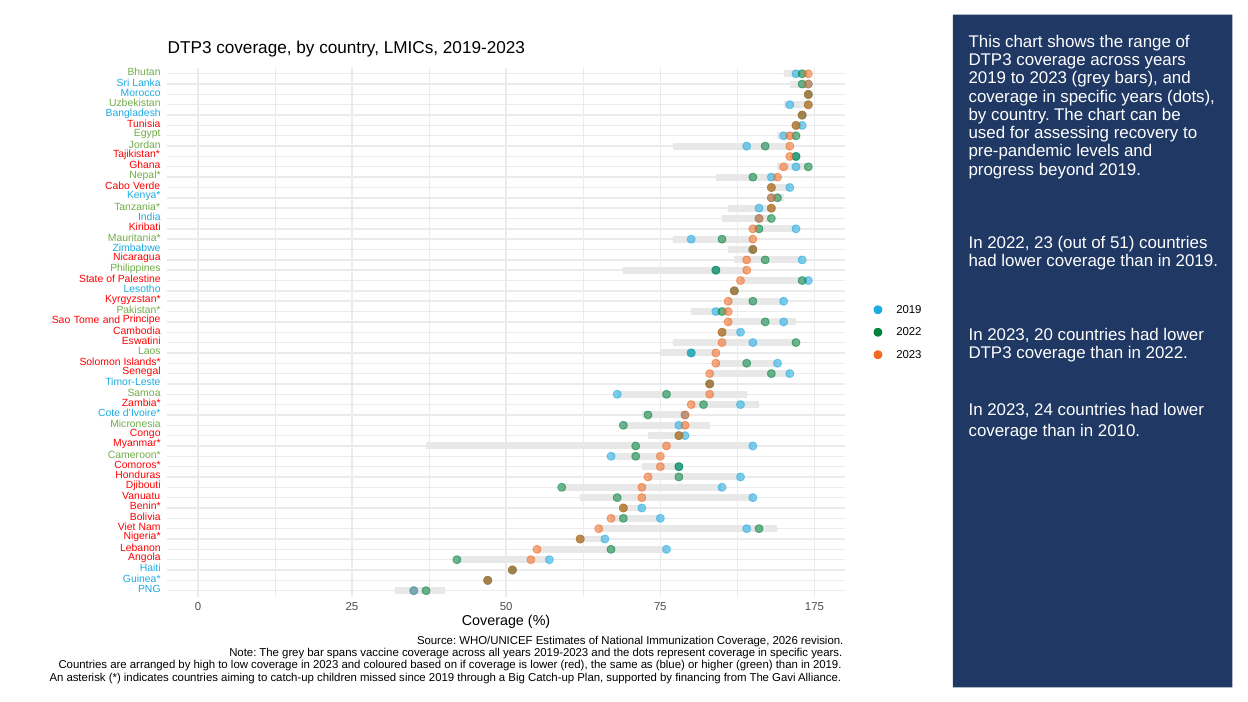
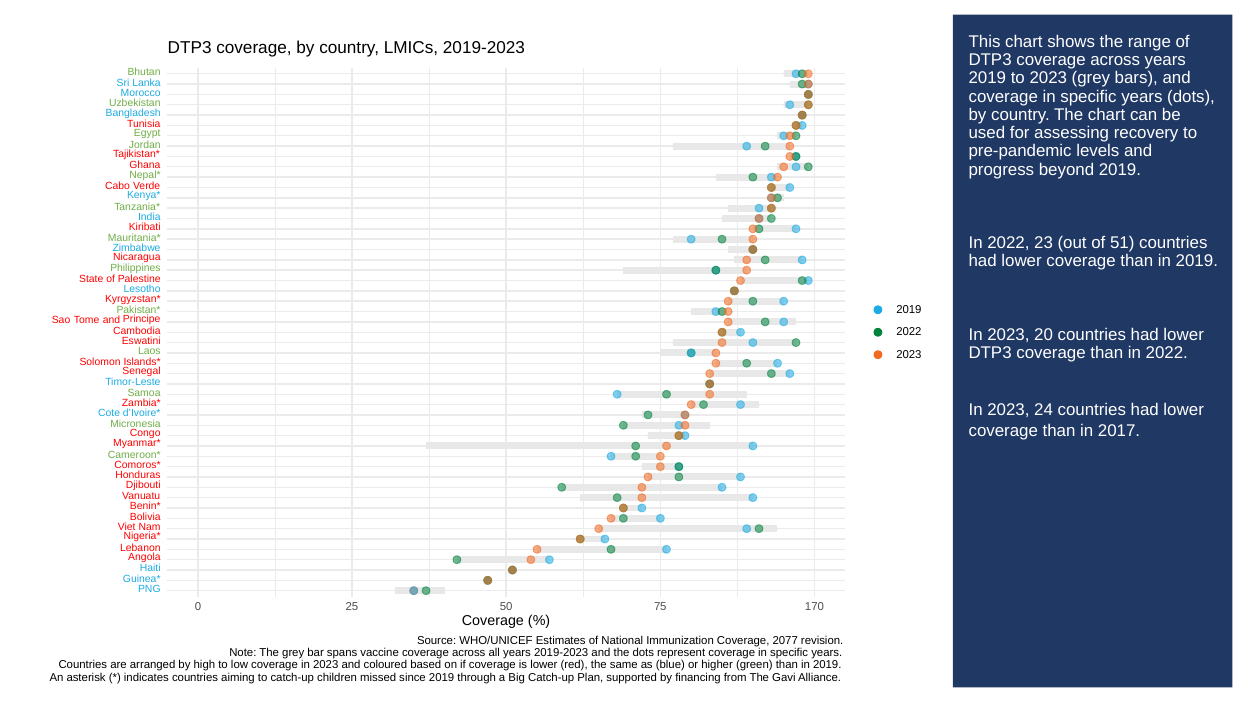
2010: 2010 -> 2017 (1119, 431)
175: 175 -> 170 (814, 607)
2026: 2026 -> 2077 (785, 640)
